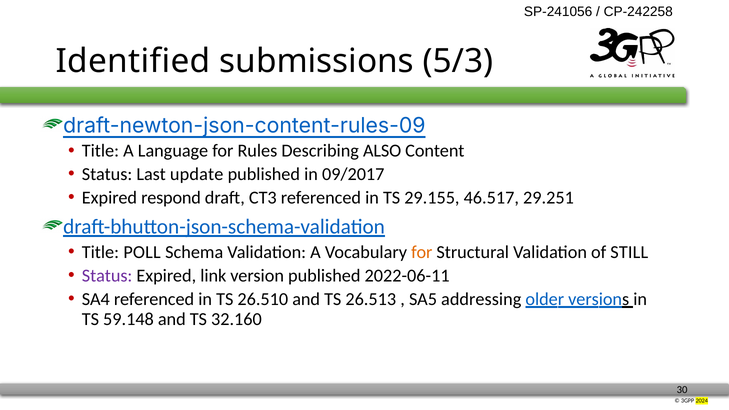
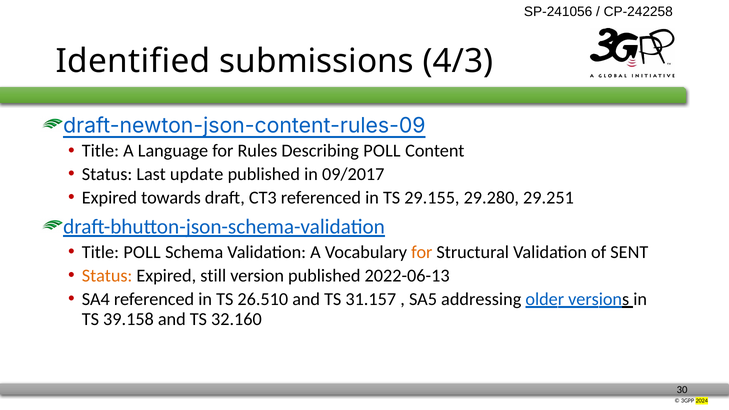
5/3: 5/3 -> 4/3 (458, 61)
Describing ALSO: ALSO -> POLL (382, 151)
respond: respond -> towards (171, 198)
46.517: 46.517 -> 29.280 (491, 198)
STILL: STILL -> SENT (629, 252)
Status colour: purple -> orange (107, 276)
link: link -> still (213, 276)
2022-06-11: 2022-06-11 -> 2022-06-13 (407, 276)
26.513: 26.513 -> 31.157 (371, 299)
59.148: 59.148 -> 39.158 (128, 319)
